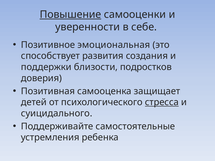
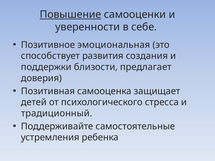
подростков: подростков -> предлагает (146, 67)
стресса underline: present -> none (162, 102)
суицидального: суицидального -> традиционный (57, 114)
